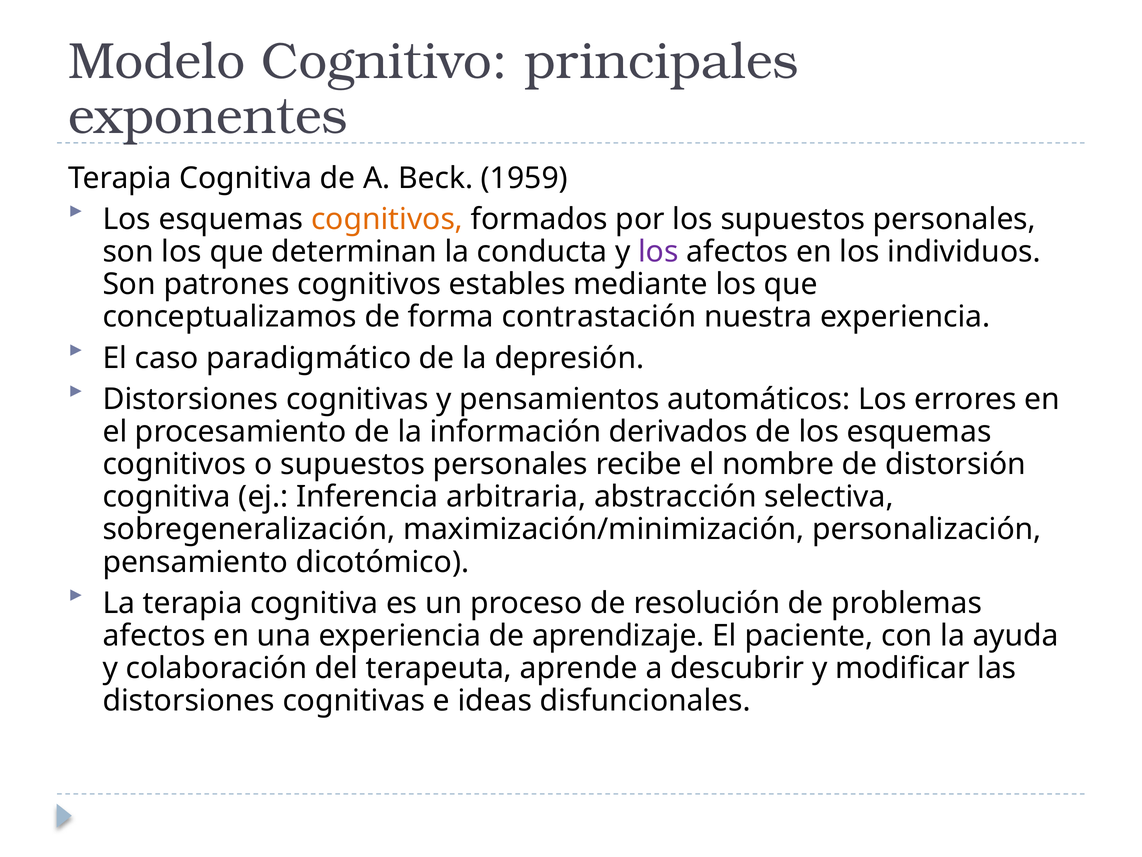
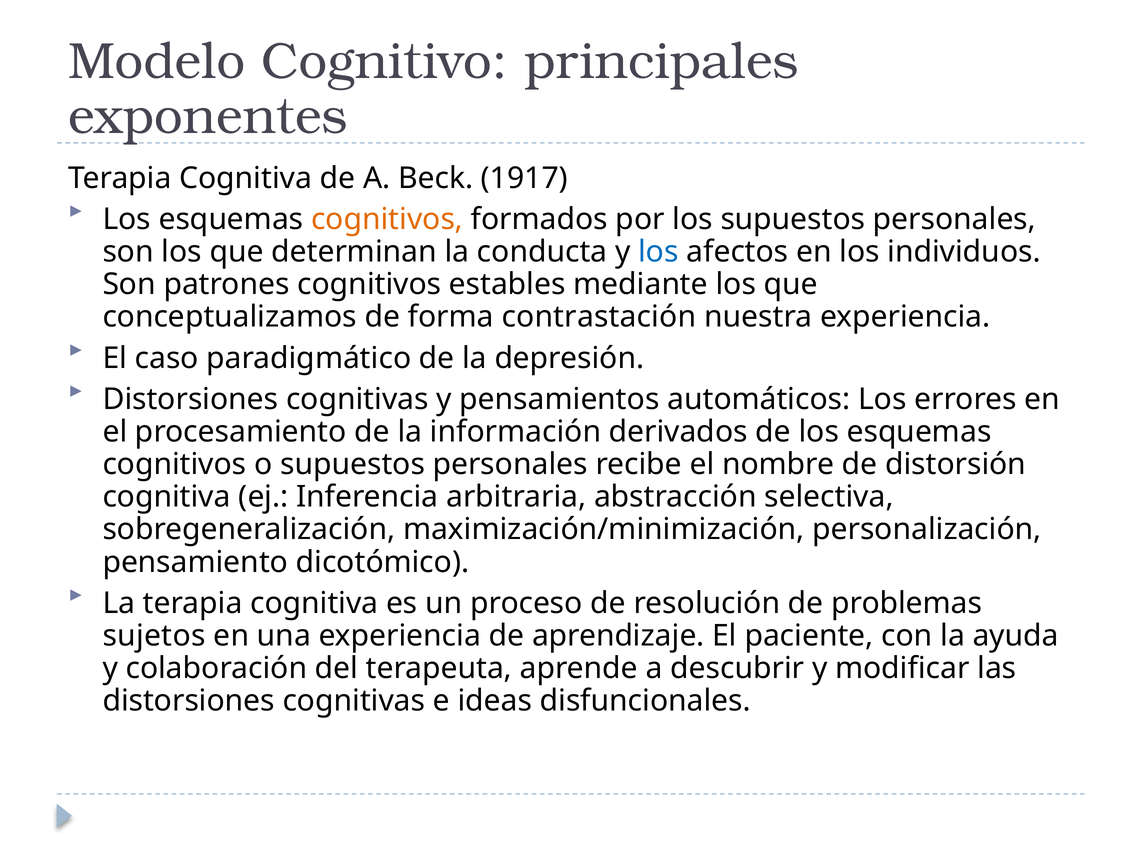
1959: 1959 -> 1917 (524, 178)
los colour: purple -> blue (658, 252)
afectos: afectos -> sujetos (154, 635)
